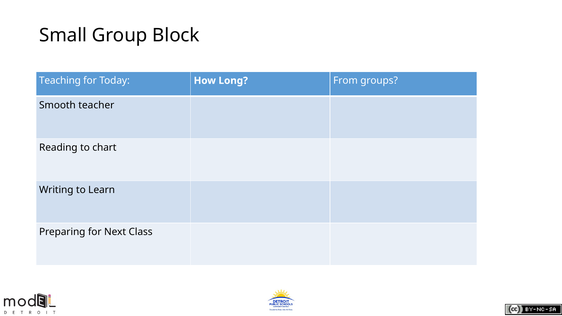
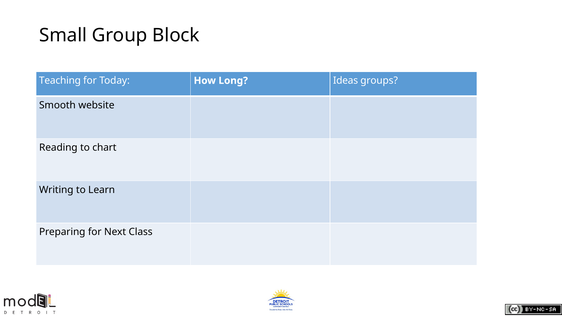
From: From -> Ideas (346, 81)
teacher: teacher -> website (96, 105)
